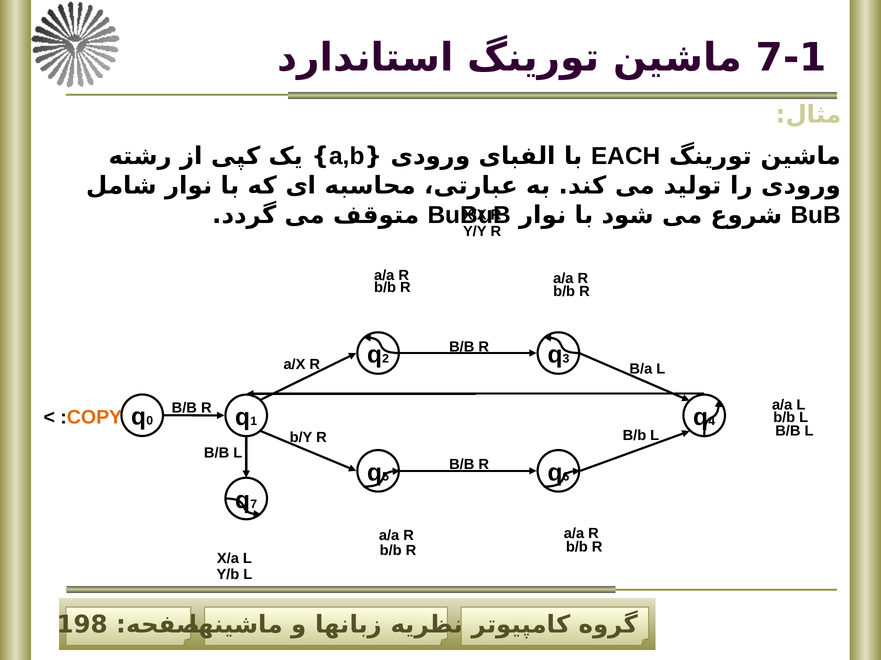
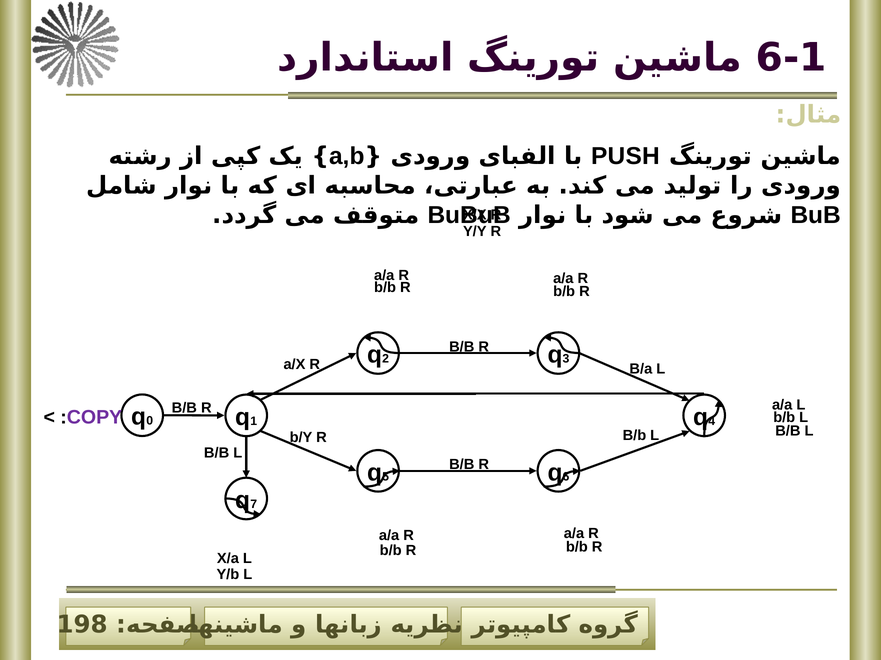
7-1: 7-1 -> 6-1 (791, 58)
EACH: EACH -> PUSH (626, 156)
COPY colour: orange -> purple (95, 418)
